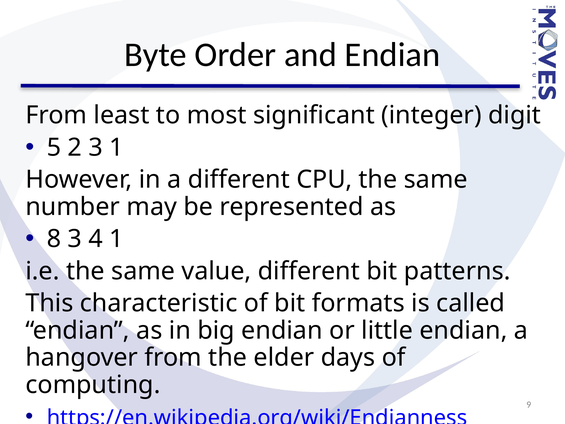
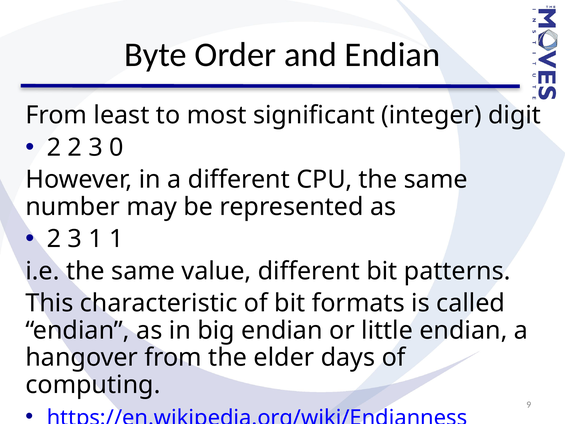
5: 5 -> 2 (54, 147)
3 1: 1 -> 0 (117, 147)
8: 8 -> 2 (54, 239)
3 4: 4 -> 1 (96, 239)
